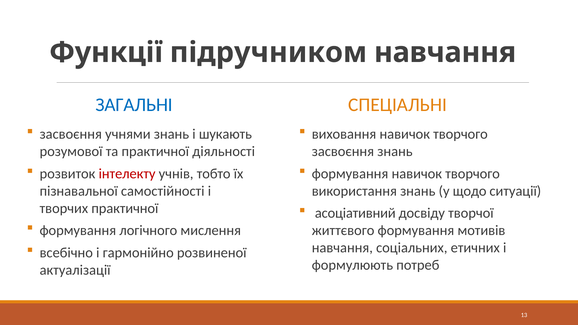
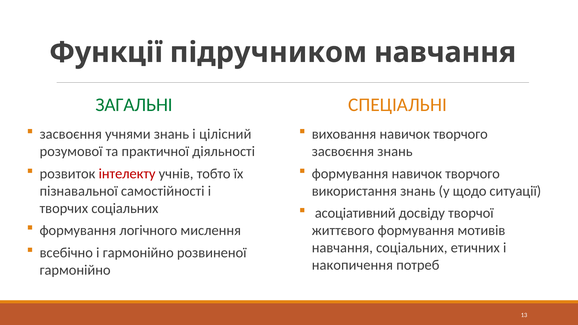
ЗАГАЛЬНІ colour: blue -> green (134, 105)
шукають: шукають -> цілісний (225, 134)
творчих практичної: практичної -> соціальних (125, 208)
формулюють: формулюють -> накопичення (352, 265)
актуалізації: актуалізації -> гармонійно (75, 270)
